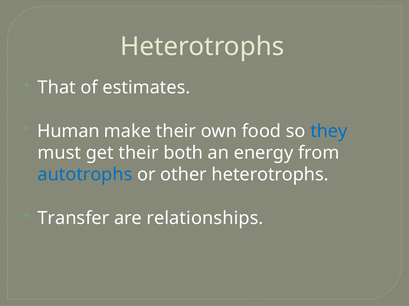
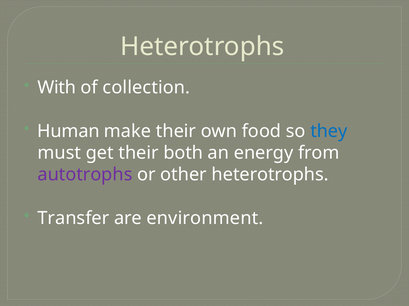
That: That -> With (57, 88)
estimates: estimates -> collection (146, 88)
autotrophs colour: blue -> purple (85, 175)
relationships: relationships -> environment (205, 219)
